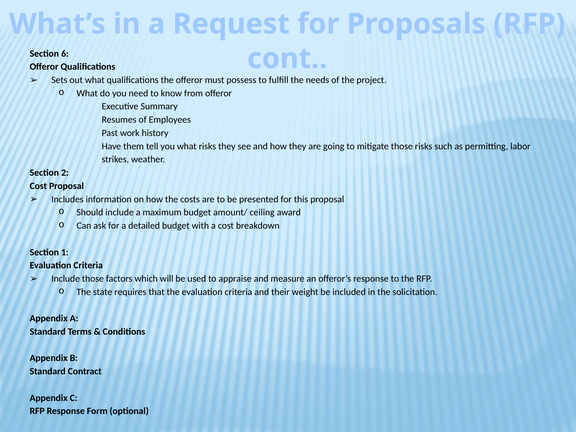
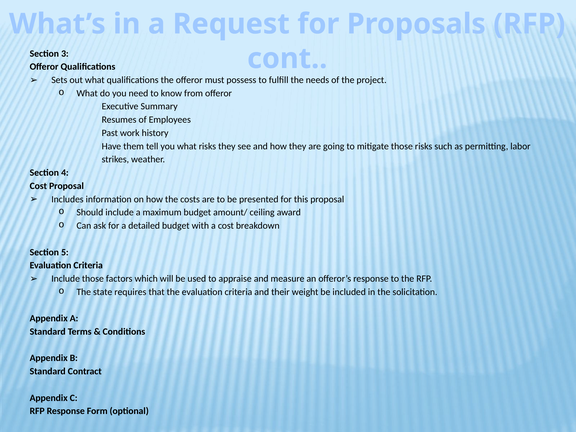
6: 6 -> 3 (65, 54)
2: 2 -> 4 (65, 173)
1: 1 -> 5 (65, 252)
